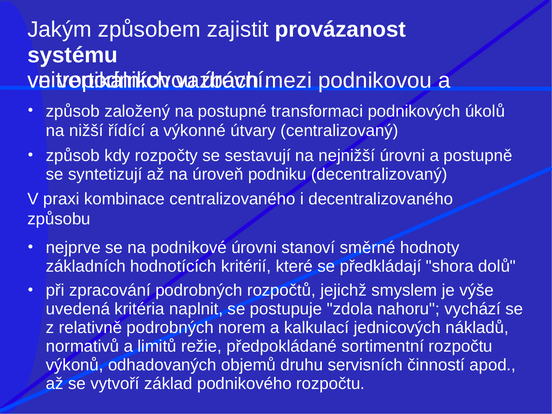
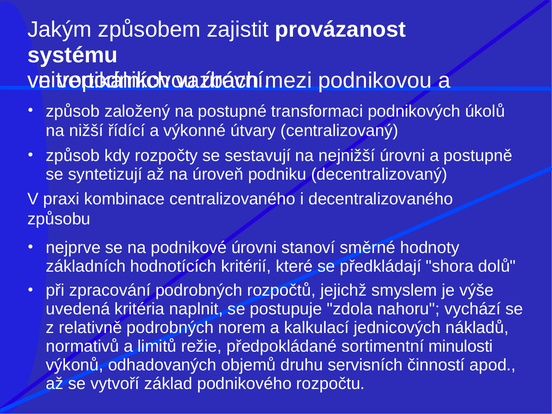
sortimentní rozpočtu: rozpočtu -> minulosti (461, 346)
